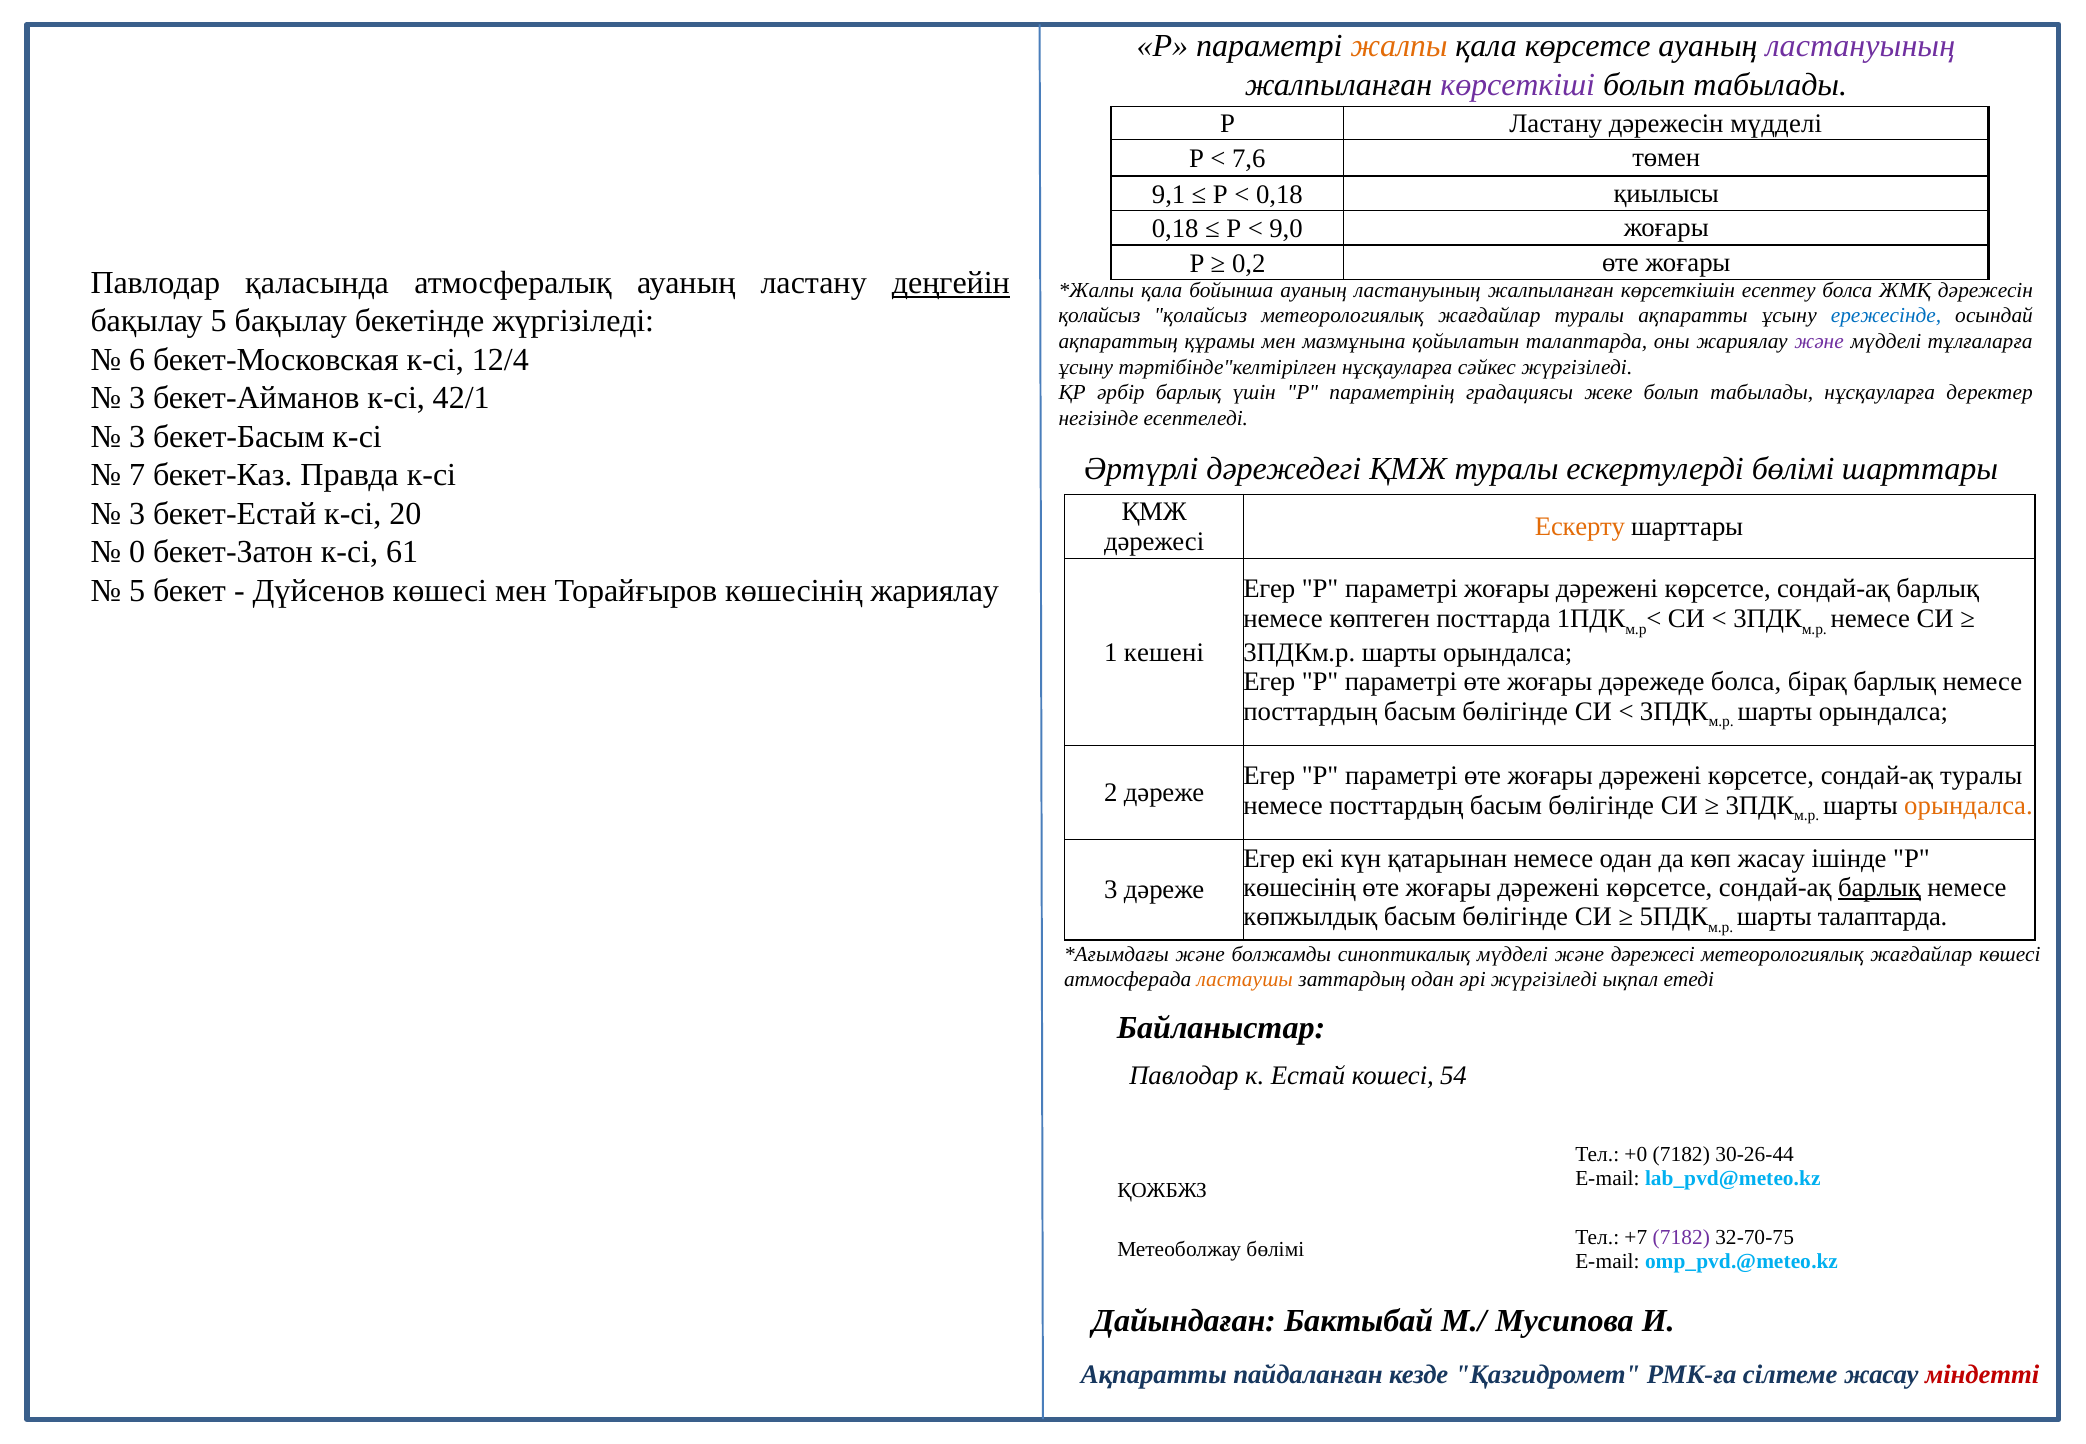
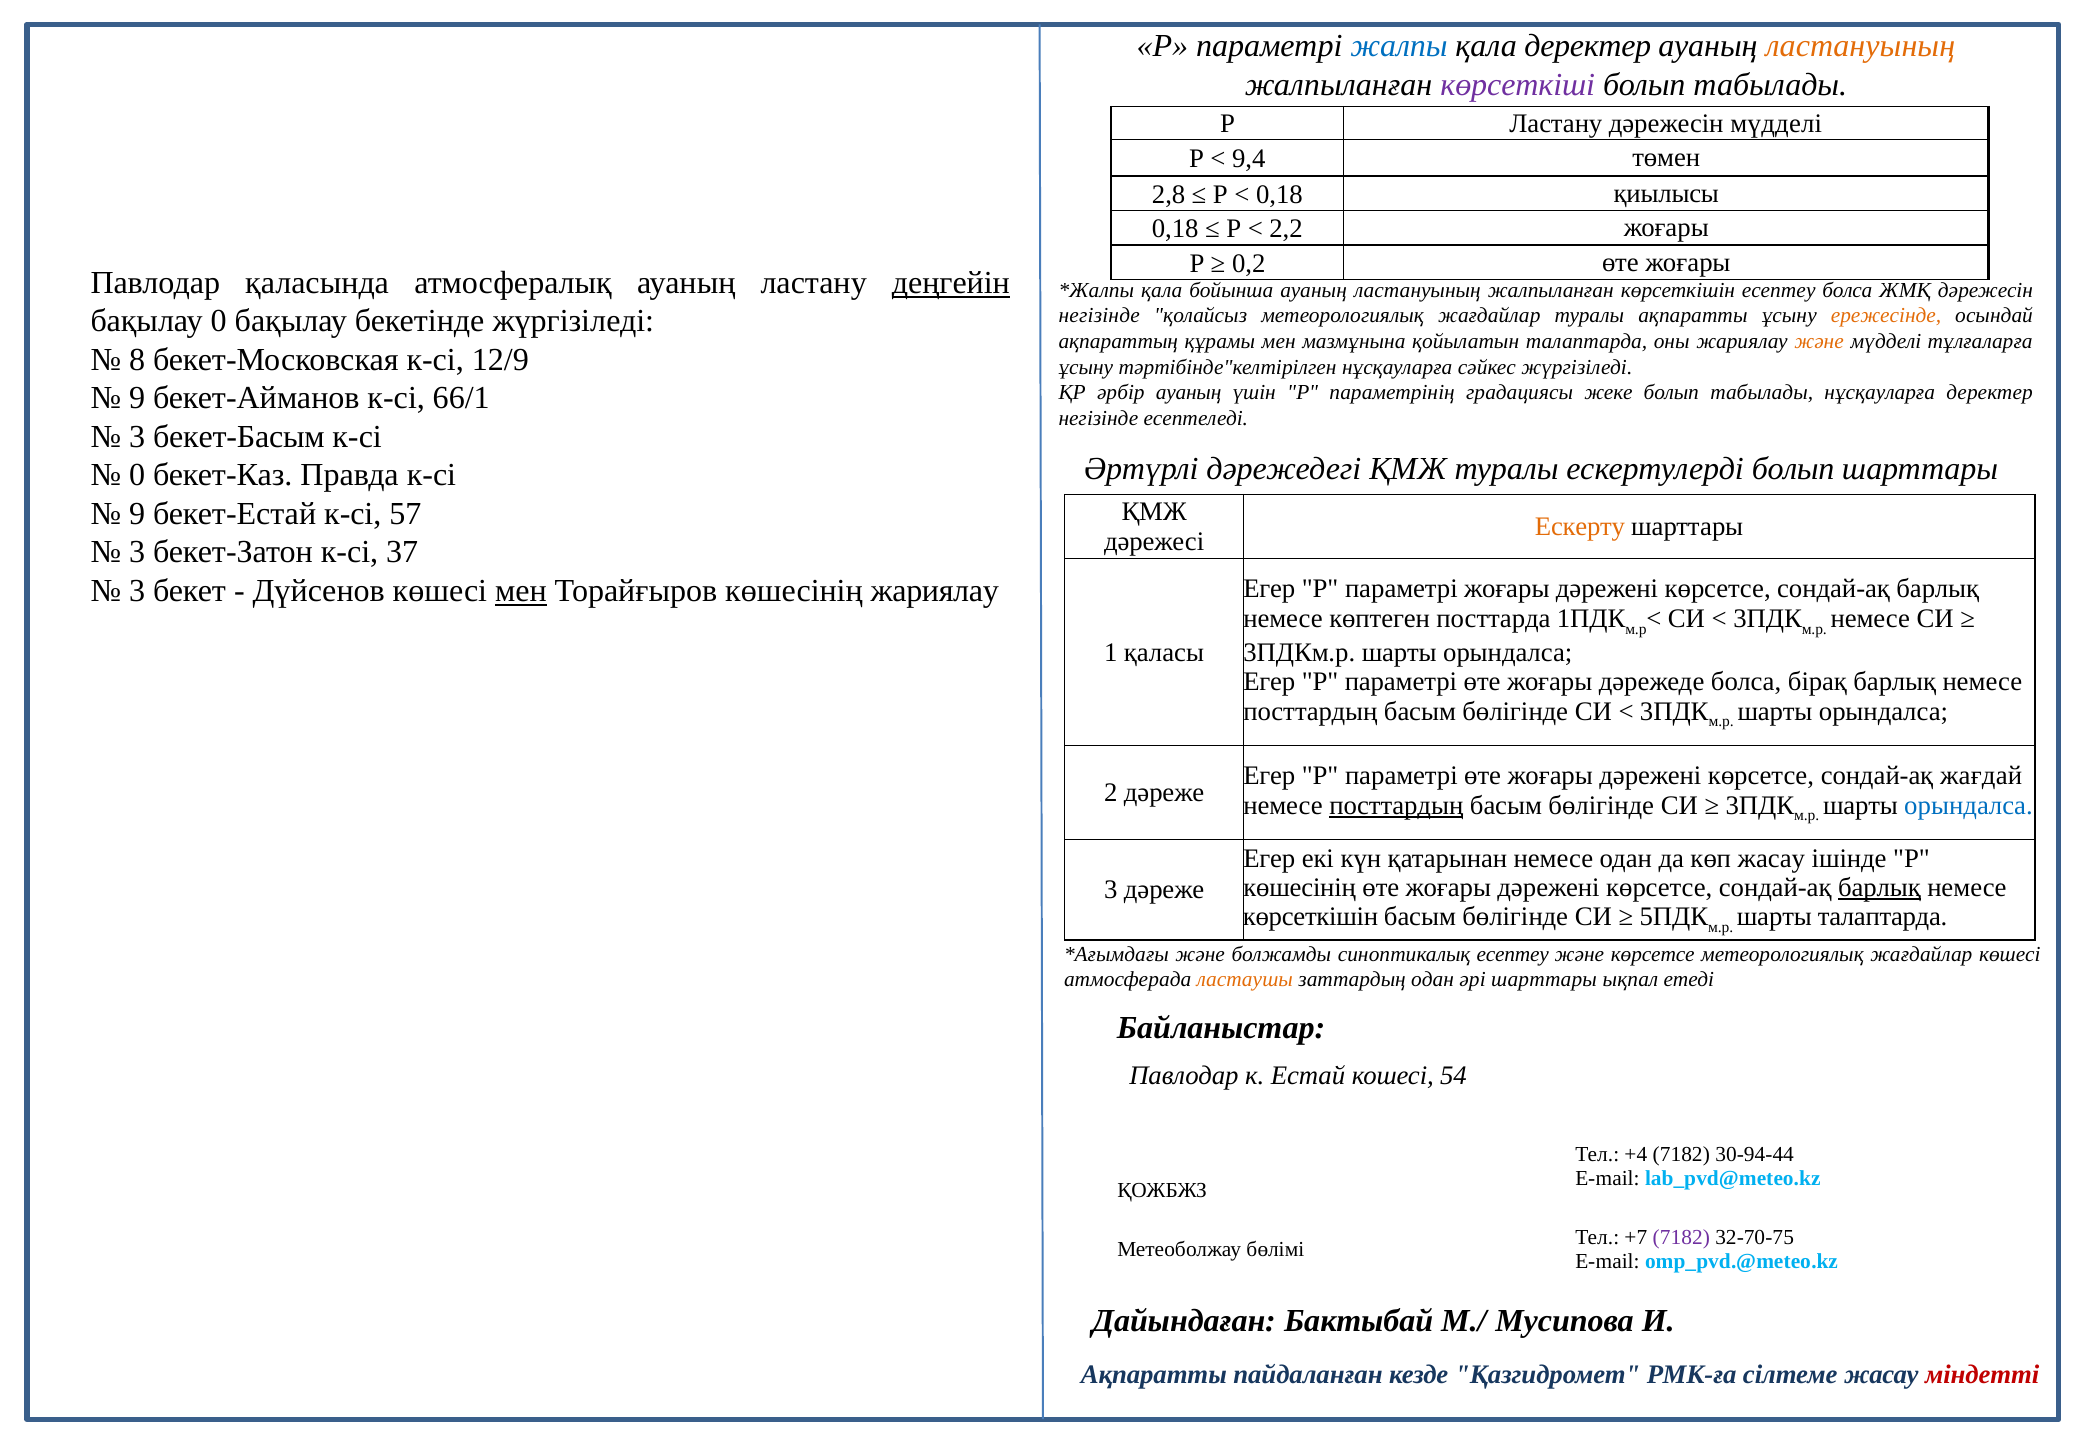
жалпы colour: orange -> blue (1399, 46)
қала көрсетсе: көрсетсе -> деректер (1588, 46)
ластануының colour: purple -> orange (1860, 46)
7,6: 7,6 -> 9,4 (1249, 159)
9,1: 9,1 -> 2,8 (1169, 194)
9,0: 9,0 -> 2,2 (1286, 229)
қолайсыз: қолайсыз -> негізінде (1099, 316)
ережесінде colour: blue -> orange (1886, 316)
бақылау 5: 5 -> 0 (219, 321)
және colour: purple -> orange (1819, 342)
6: 6 -> 8 (137, 360)
12/4: 12/4 -> 12/9 (500, 360)
әрбір барлық: барлық -> ауаның (1189, 393)
3: 3 -> 9 (137, 398)
42/1: 42/1 -> 66/1 (461, 398)
ескертулерді бөлімі: бөлімі -> болып (1793, 469)
7: 7 -> 0 (137, 475)
3: 3 -> 9 (137, 514)
20: 20 -> 57 (405, 514)
0: 0 -> 3 (137, 552)
61: 61 -> 37 (402, 552)
5: 5 -> 3 (137, 591)
мен underline: none -> present (521, 591)
кешені: кешені -> қаласы (1164, 652)
сондай-ақ туралы: туралы -> жағдай (1981, 776)
посттардың underline: none -> present (1396, 805)
орындалса colour: orange -> blue (1969, 805)
көпжылдық: көпжылдық -> көрсеткішін (1310, 917)
синоптикалық мүдделі: мүдделі -> есептеу (1513, 954)
және дәрежесі: дәрежесі -> көрсетсе (1653, 954)
әрі жүргізіледі: жүргізіледі -> шарттары (1544, 980)
+0: +0 -> +4 (1636, 1154)
30-26-44: 30-26-44 -> 30-94-44 (1755, 1154)
